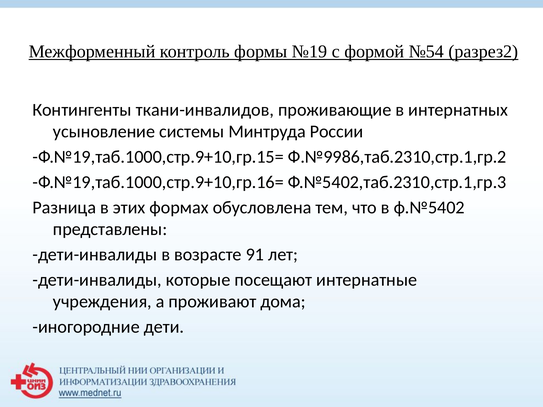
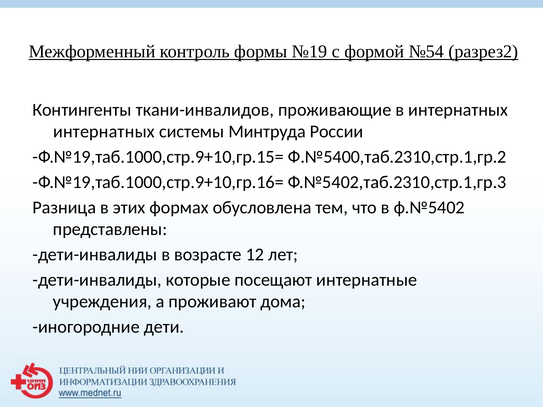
усыновление: усыновление -> интернатных (104, 132)
Ф.№9986,таб.2310,стр.1,гр.2: Ф.№9986,таб.2310,стр.1,гр.2 -> Ф.№5400,таб.2310,стр.1,гр.2 (397, 157)
91: 91 -> 12 (255, 255)
